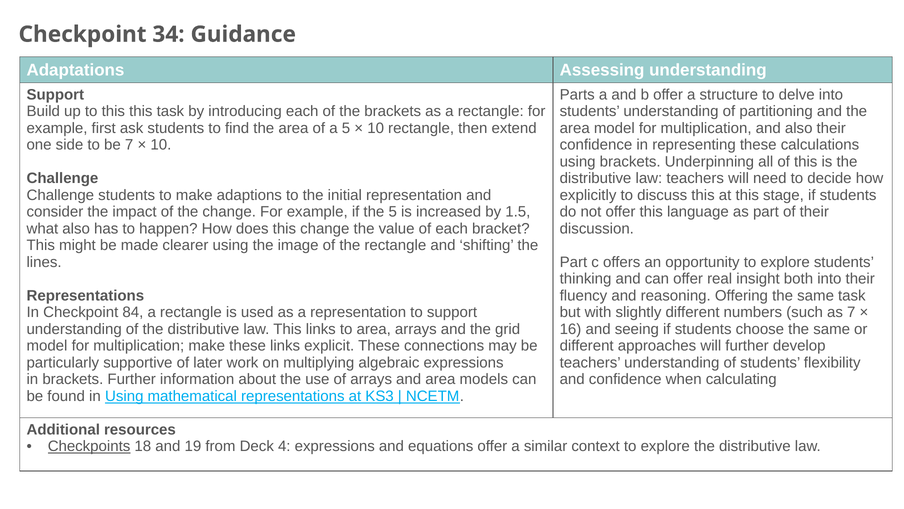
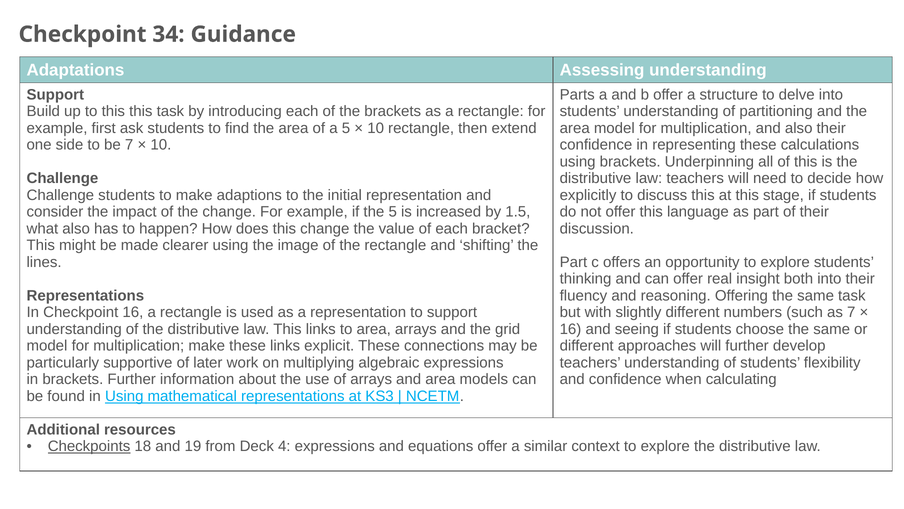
Checkpoint 84: 84 -> 16 (133, 312)
